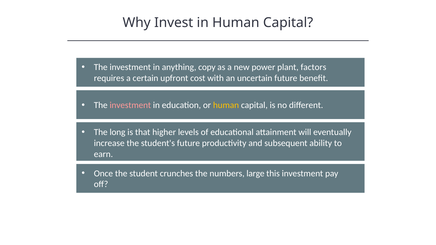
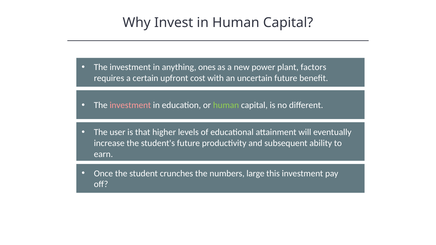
copy: copy -> ones (207, 67)
human colour: yellow -> light green (226, 105)
long: long -> user (118, 132)
